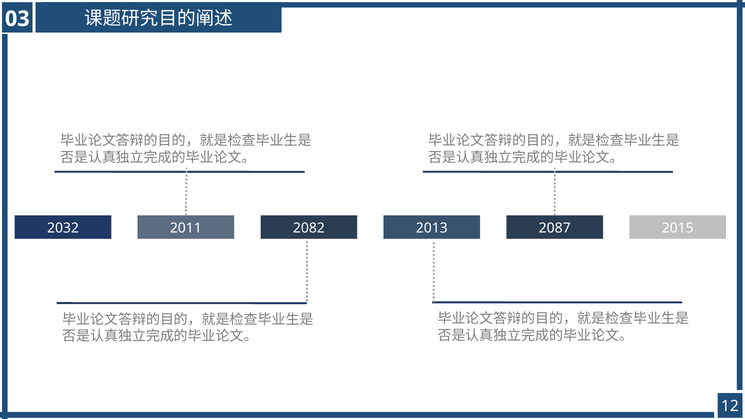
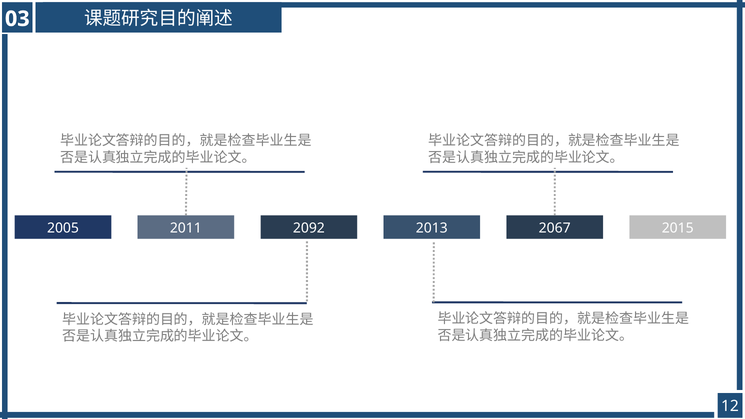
2032: 2032 -> 2005 (63, 228)
2082: 2082 -> 2092 (309, 228)
2087: 2087 -> 2067 (555, 228)
